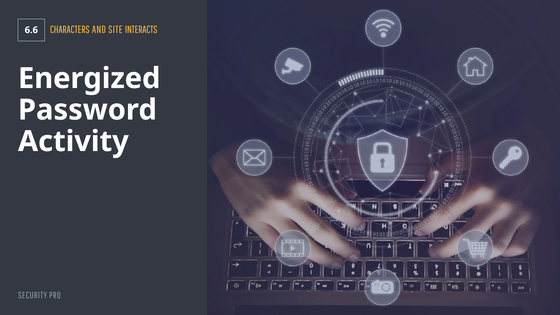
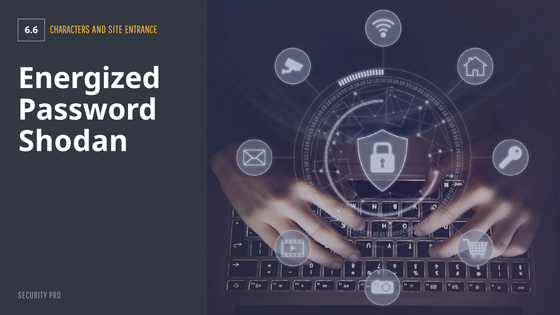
INTERACTS: INTERACTS -> ENTRANCE (141, 30)
Activity: Activity -> Shodan (73, 141)
